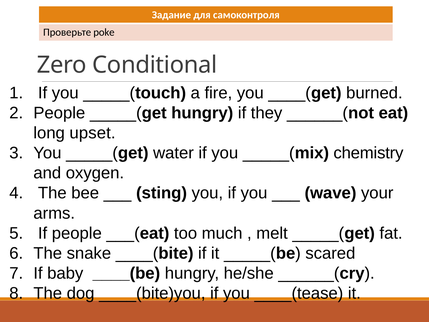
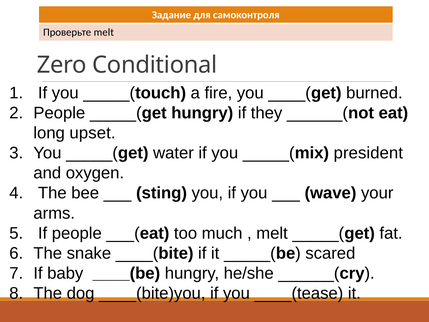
Проверьте poke: poke -> melt (104, 32)
chemistry: chemistry -> president (368, 153)
